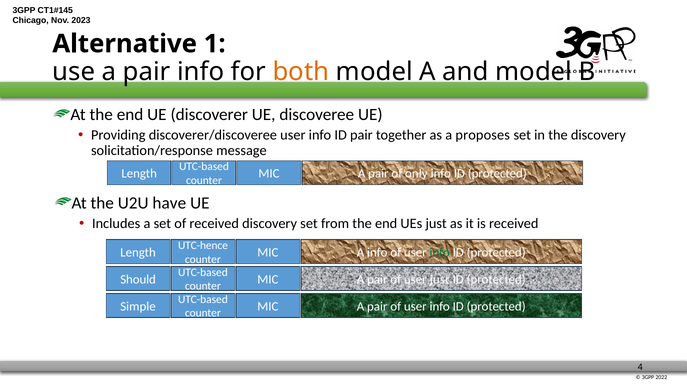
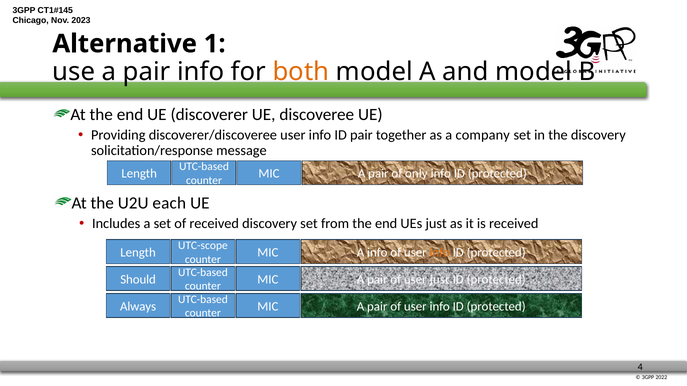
proposes: proposes -> company (483, 135)
have: have -> each (169, 203)
UTC-hence: UTC-hence -> UTC-scope (203, 246)
info colour: green -> orange (440, 253)
Simple: Simple -> Always (138, 307)
